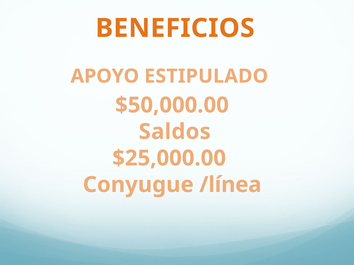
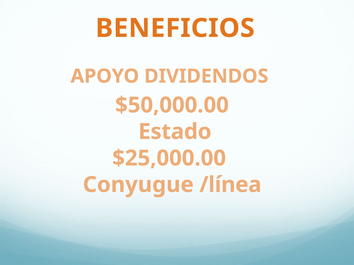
ESTIPULADO: ESTIPULADO -> DIVIDENDOS (206, 76)
Saldos: Saldos -> Estado (175, 132)
